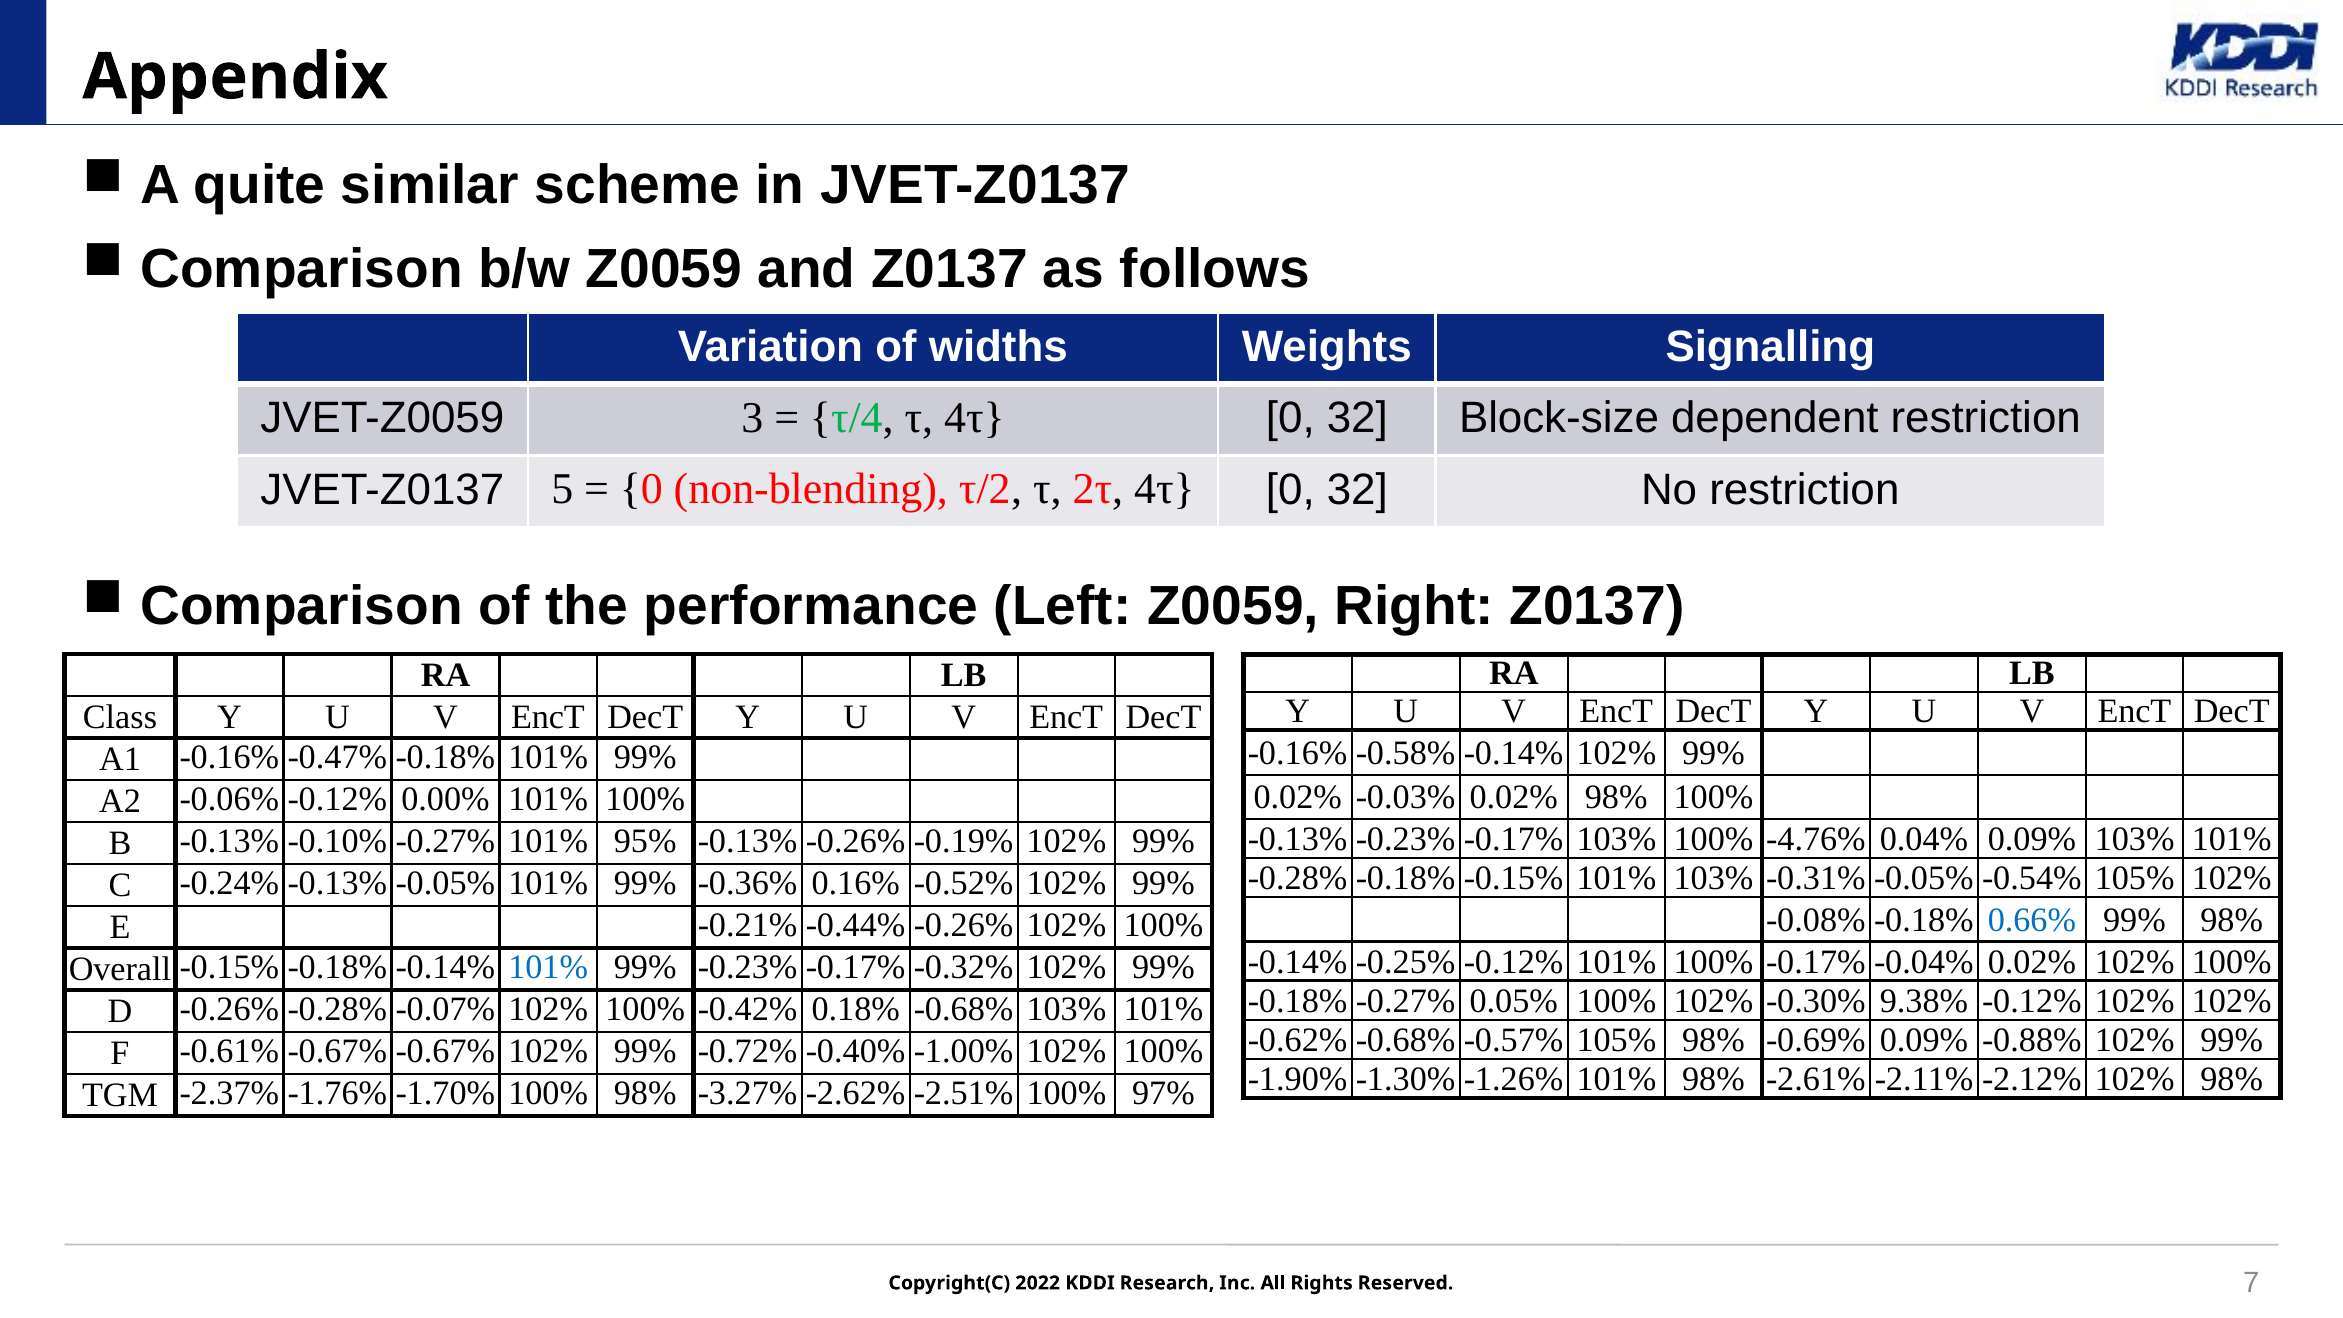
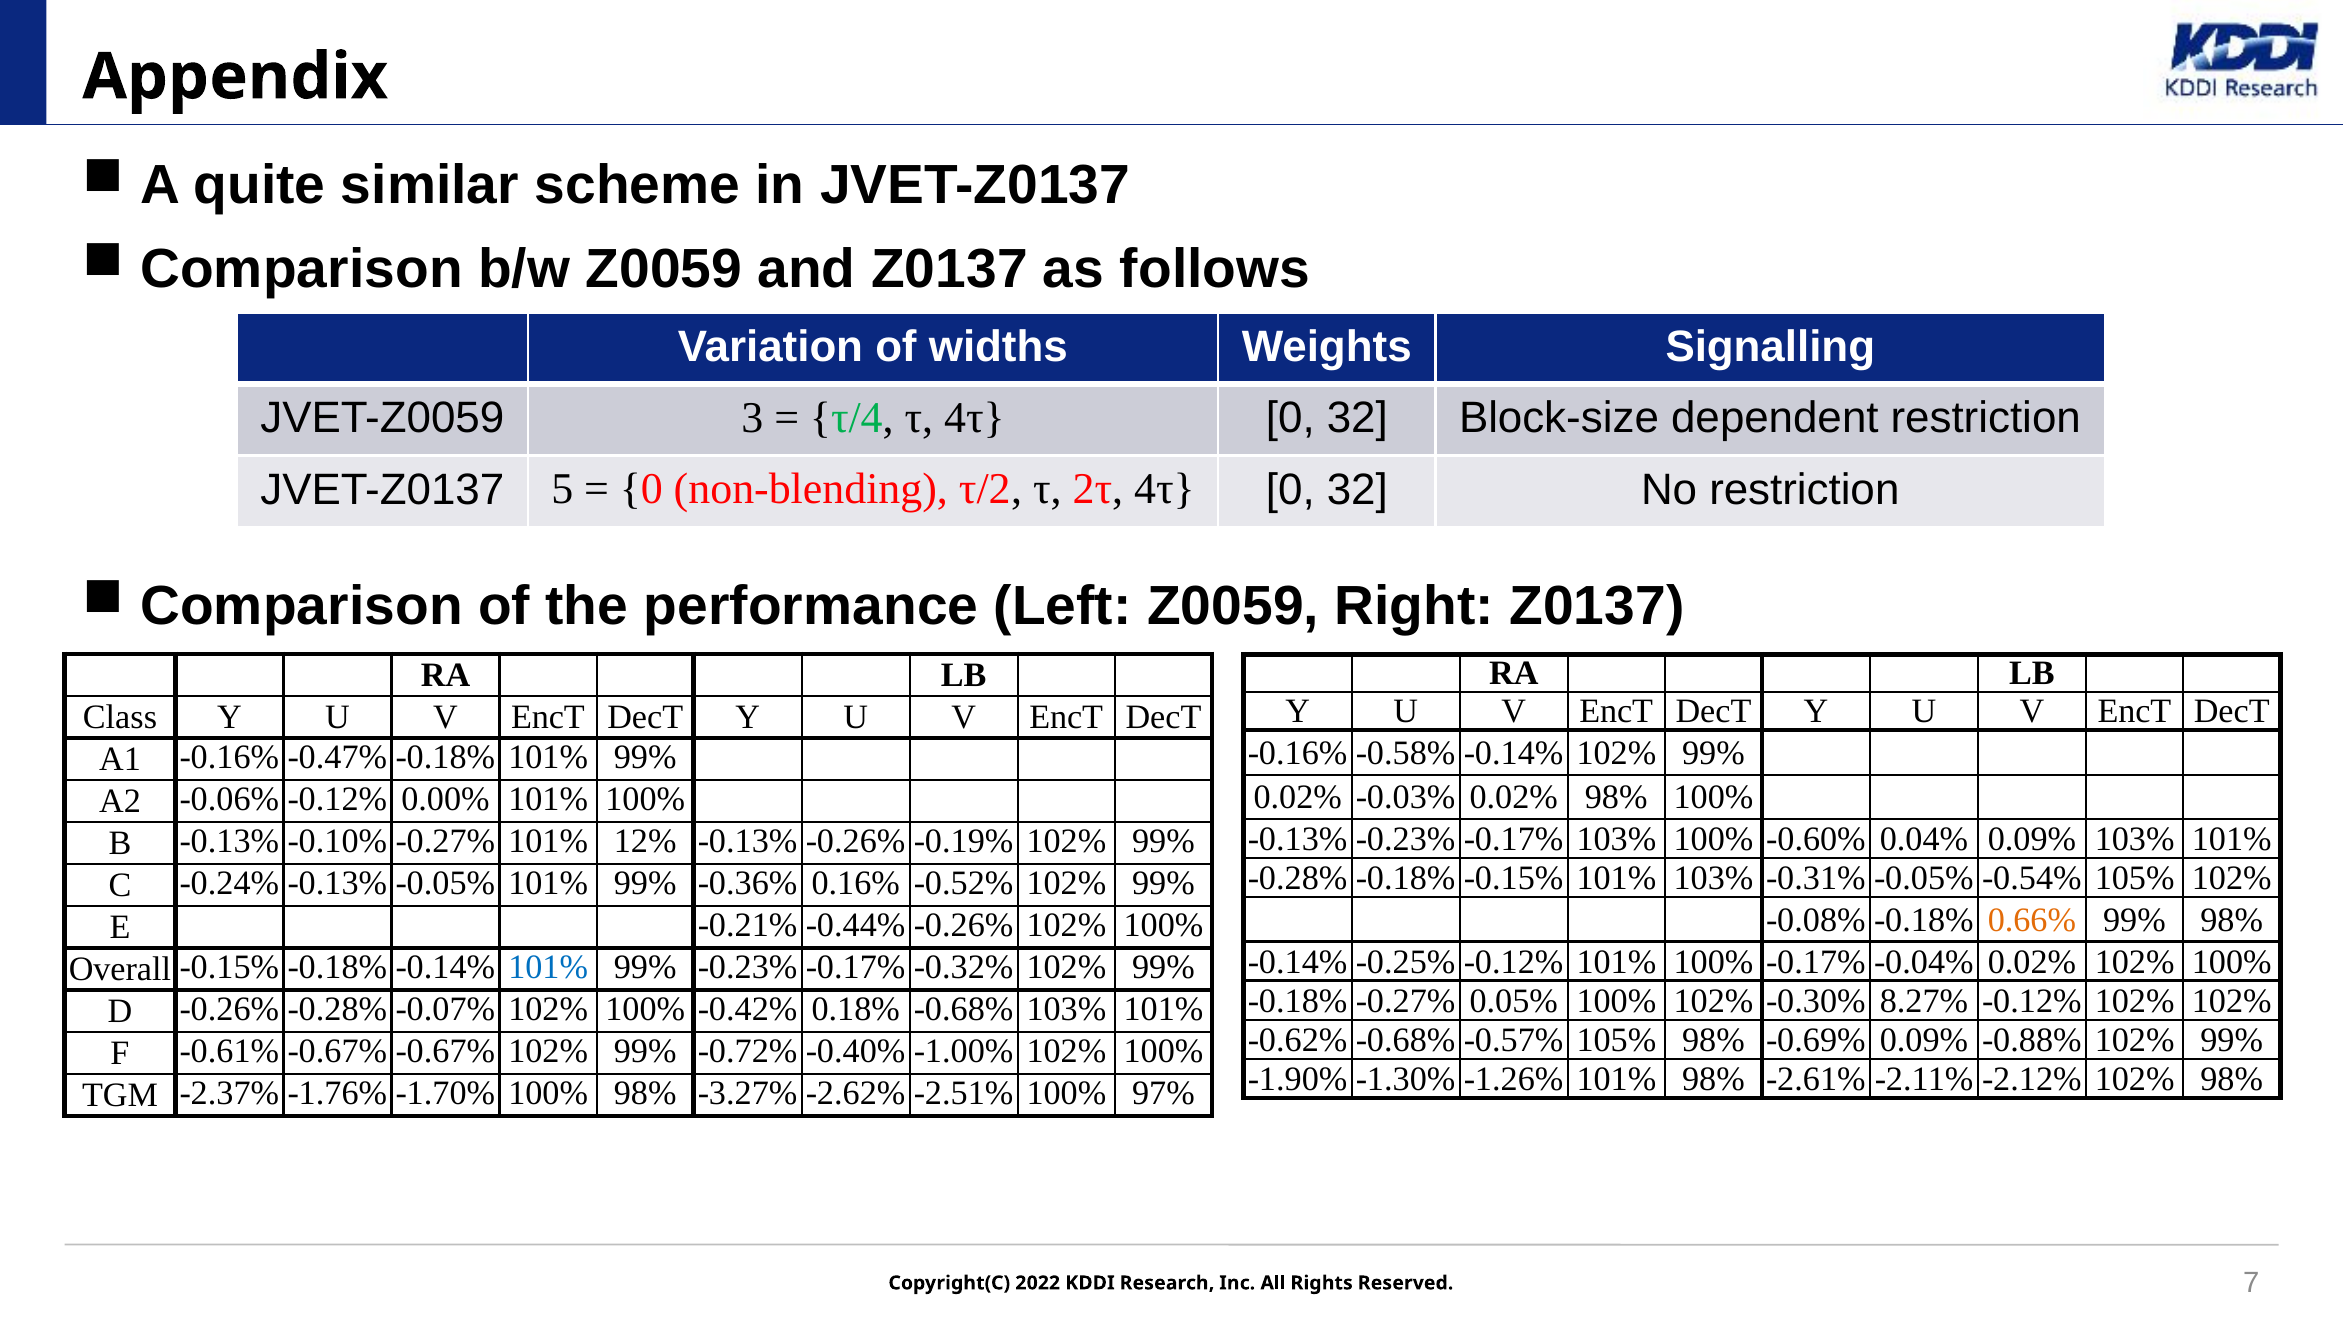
-4.76%: -4.76% -> -0.60% (1816, 839)
95%: 95% -> 12% (645, 841)
0.66% colour: blue -> orange (2032, 920)
9.38%: 9.38% -> 8.27% (1924, 1001)
